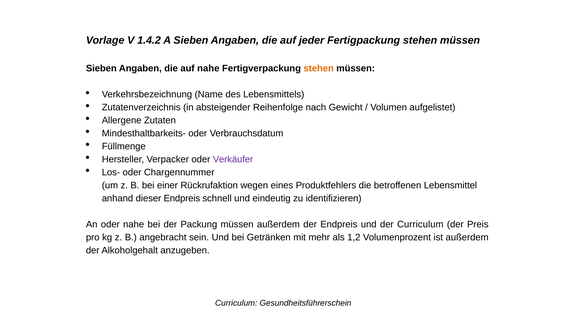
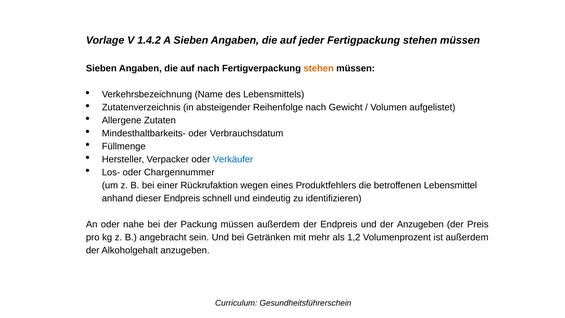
auf nahe: nahe -> nach (208, 68)
Verkäufer colour: purple -> blue (233, 159)
der Curriculum: Curriculum -> Anzugeben (420, 224)
